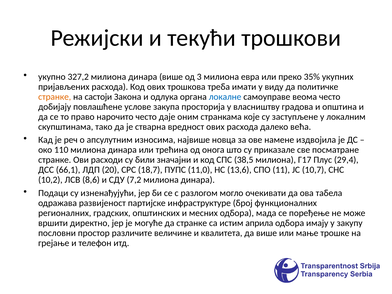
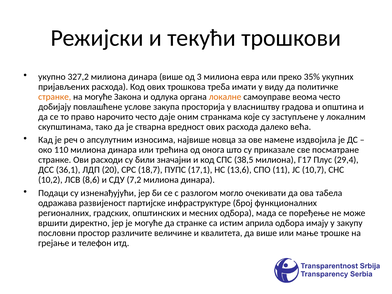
на састоји: састоји -> могуће (98, 97)
локалне colour: blue -> orange (225, 97)
66,1: 66,1 -> 36,1 (68, 170)
11,0: 11,0 -> 17,1 (200, 170)
